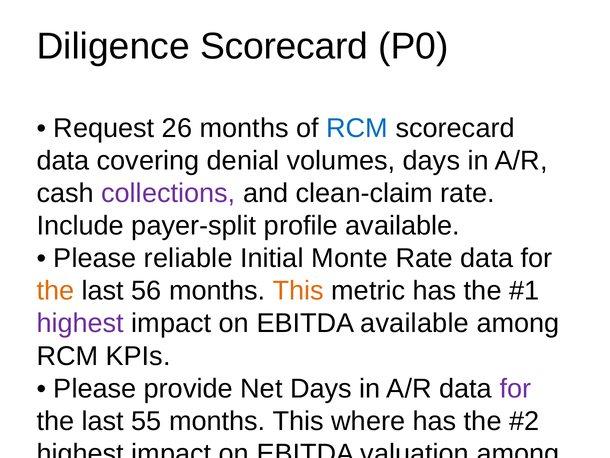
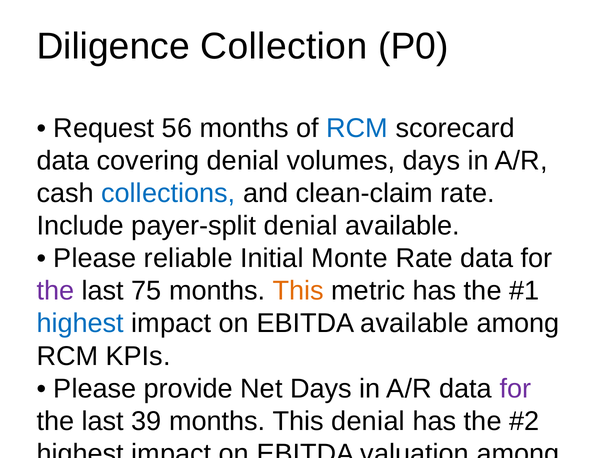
Diligence Scorecard: Scorecard -> Collection (284, 46)
26: 26 -> 56 (177, 128)
collections colour: purple -> blue (168, 193)
payer-split profile: profile -> denial (301, 226)
the colour: orange -> purple (55, 291)
56: 56 -> 75 (146, 291)
highest colour: purple -> blue (80, 323)
55: 55 -> 39 (146, 421)
This where: where -> denial (368, 421)
